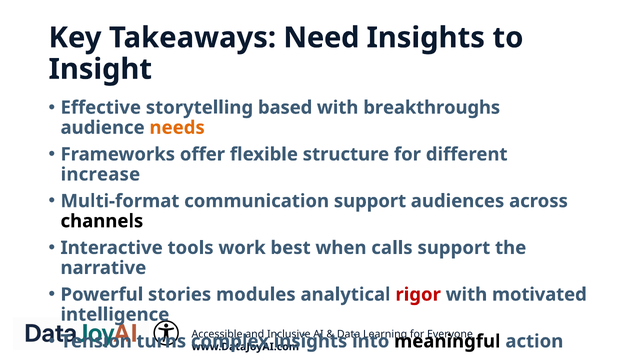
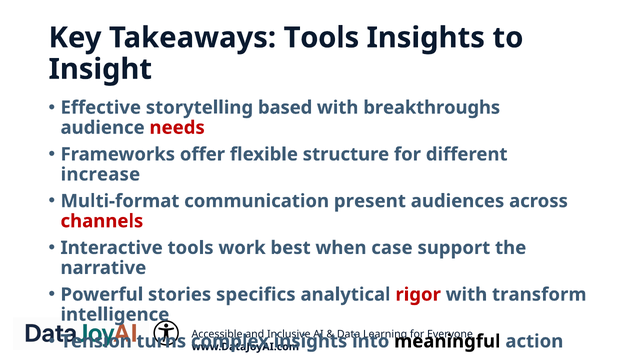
Takeaways Need: Need -> Tools (321, 38)
needs colour: orange -> red (177, 128)
communication support: support -> present (370, 201)
channels colour: black -> red (102, 221)
calls: calls -> case (392, 248)
modules: modules -> specifics (256, 295)
motivated: motivated -> transform (539, 295)
